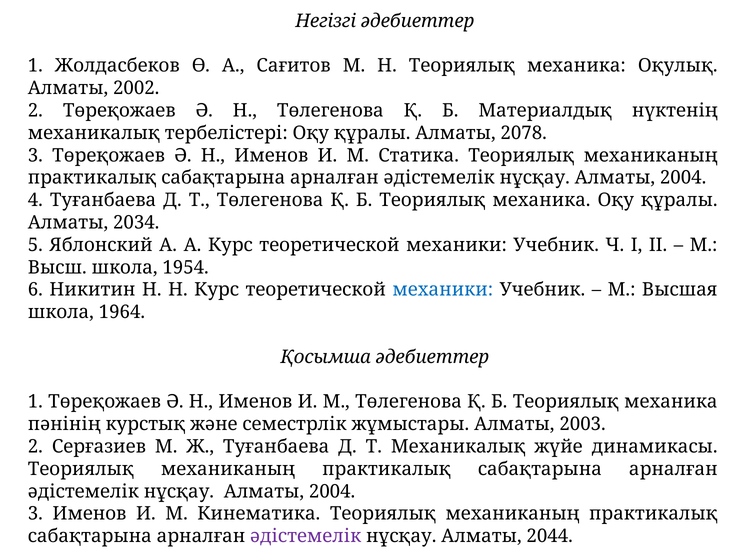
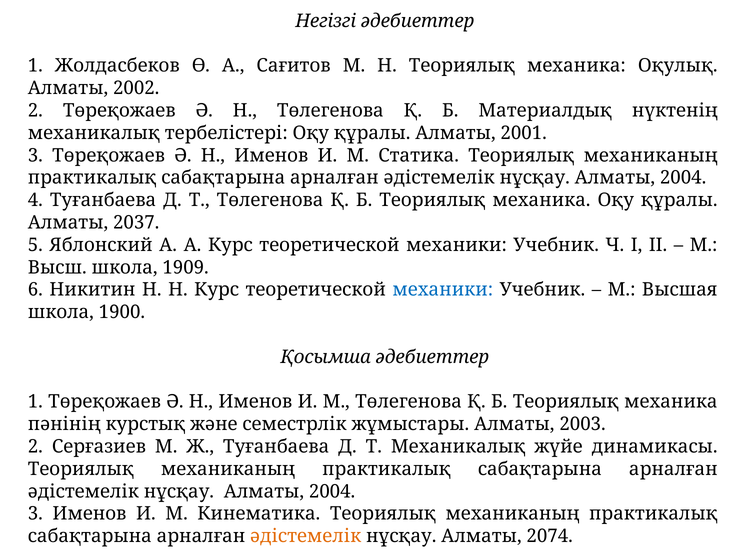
2078: 2078 -> 2001 (524, 133)
2034: 2034 -> 2037 (136, 222)
1954: 1954 -> 1909 (186, 267)
1964: 1964 -> 1900 (122, 312)
әдістемелік colour: purple -> orange (306, 536)
2044: 2044 -> 2074 (550, 536)
